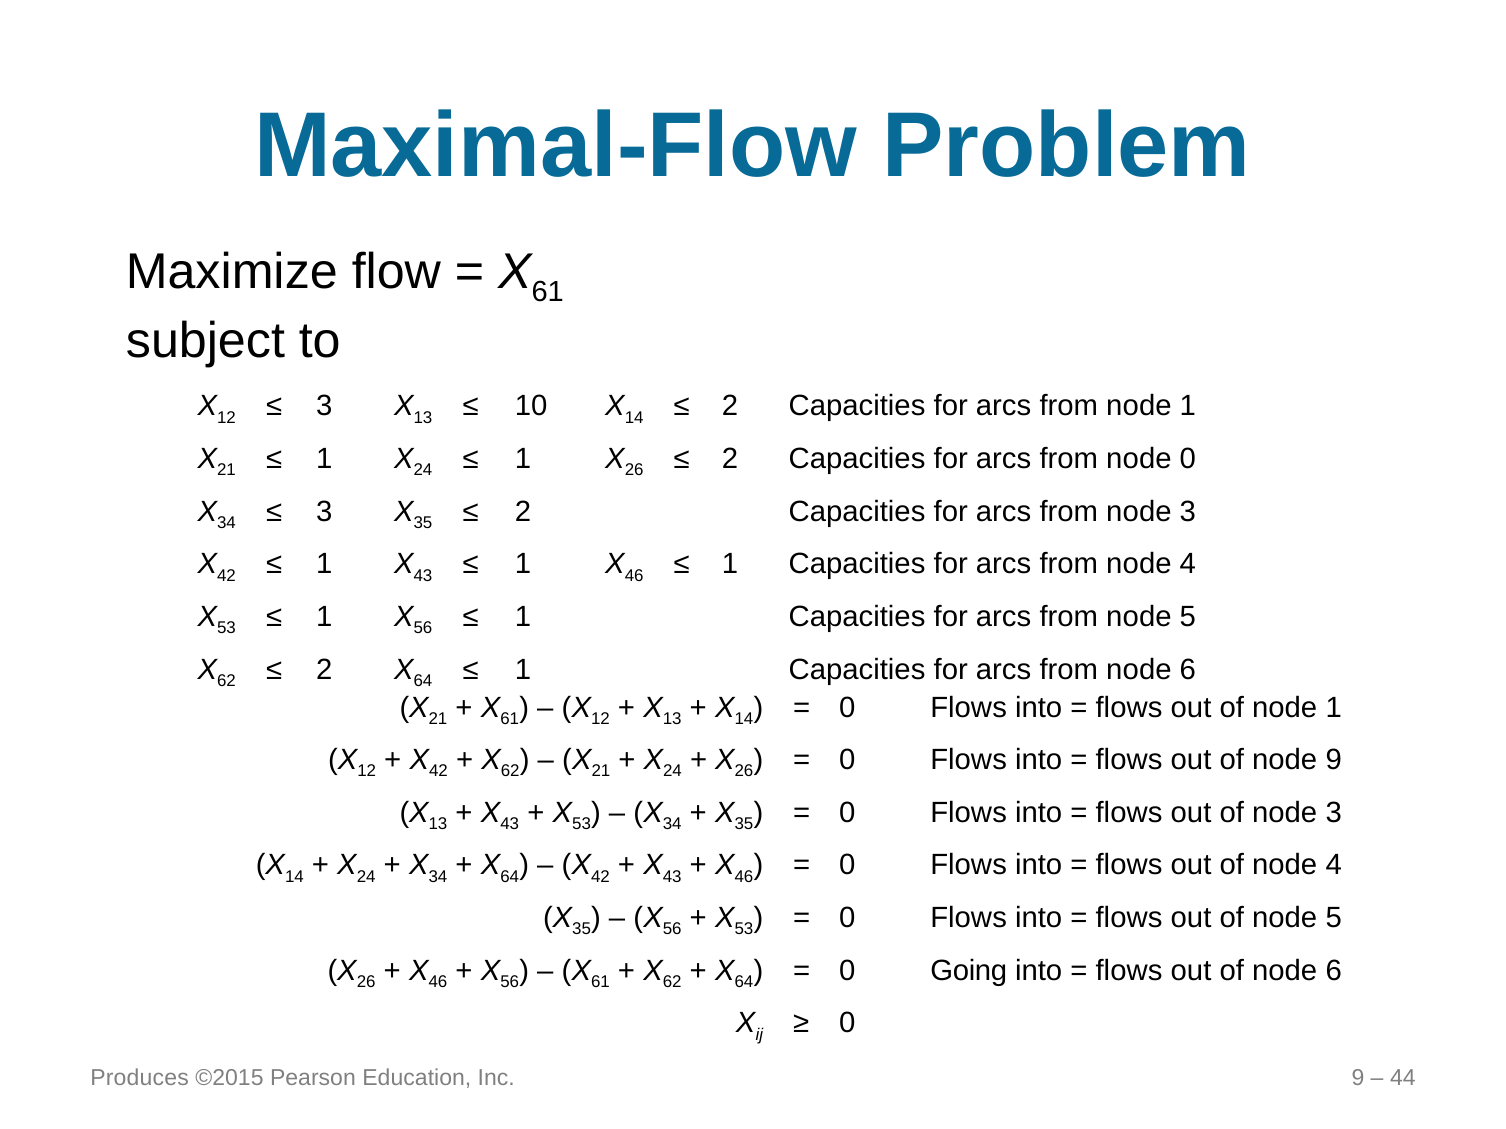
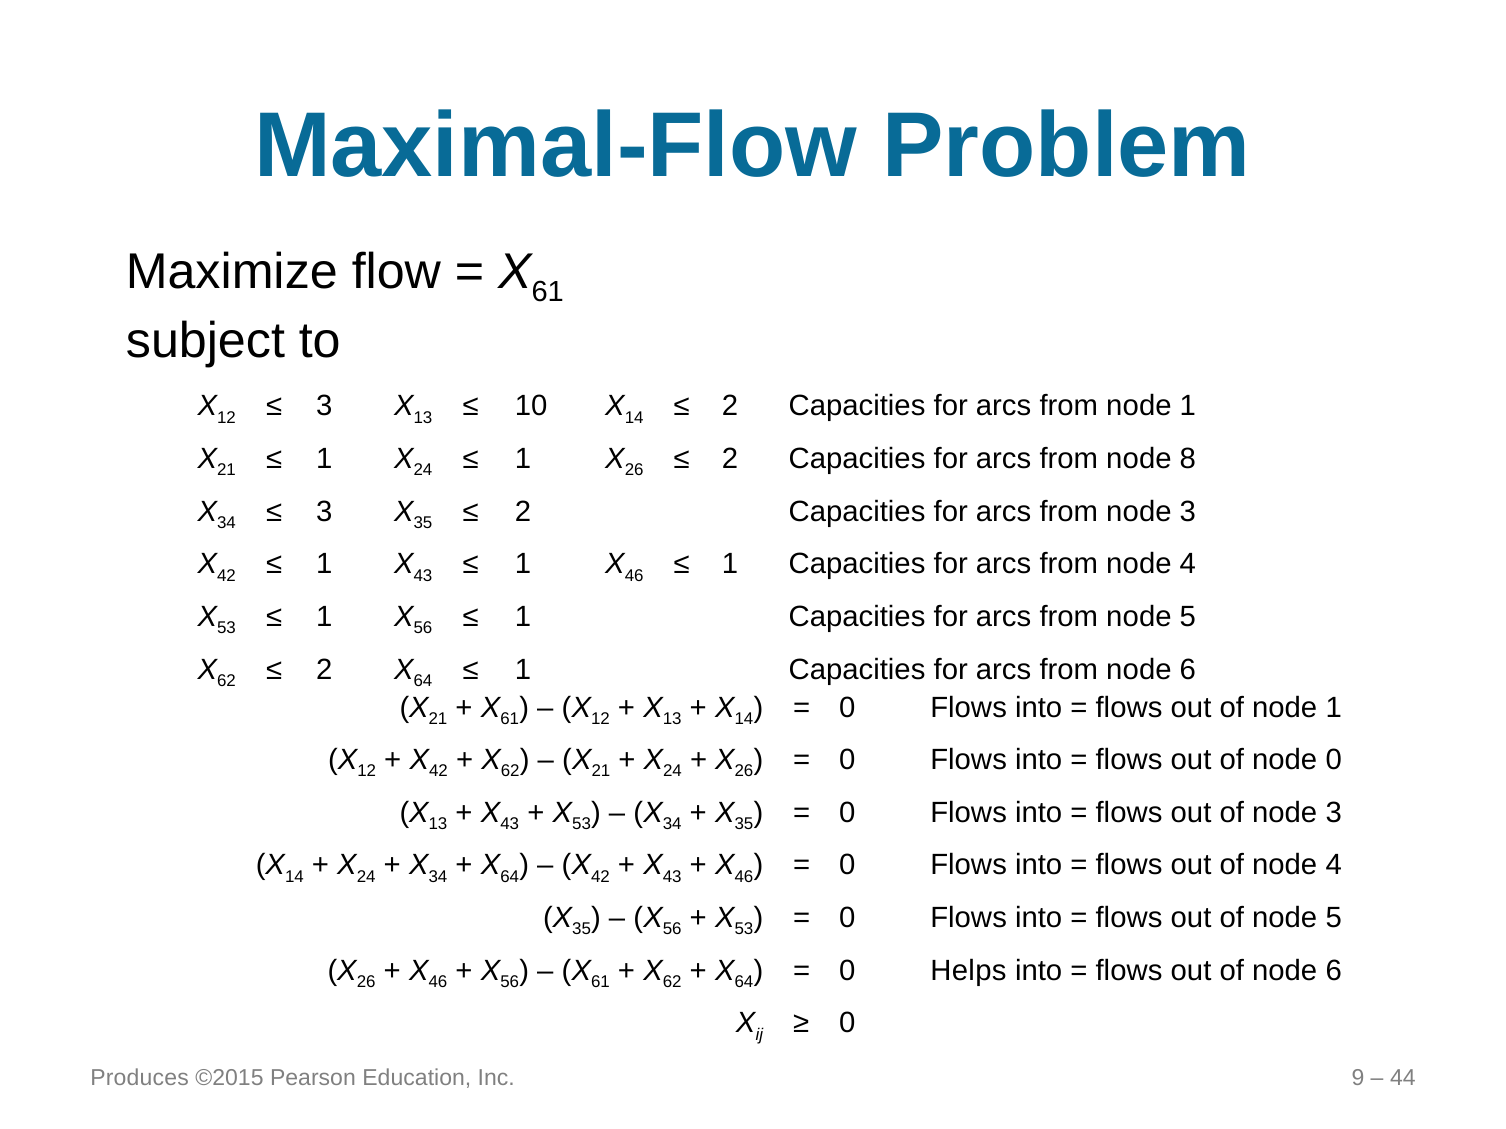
node 0: 0 -> 8 (1188, 459)
node 9: 9 -> 0 (1334, 760)
Going: Going -> Helps (968, 971)
